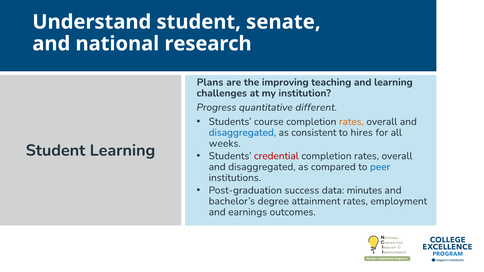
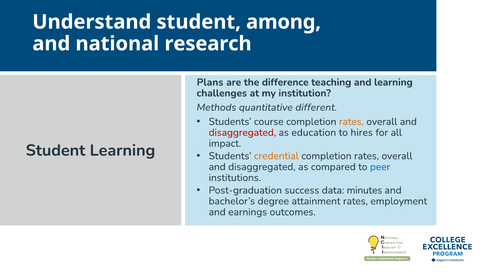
senate: senate -> among (284, 22)
improving: improving -> difference (285, 82)
Progress: Progress -> Methods (216, 107)
disaggregated colour: blue -> red (242, 133)
consistent: consistent -> education (314, 133)
weeks: weeks -> impact (225, 143)
credential colour: red -> orange (276, 156)
